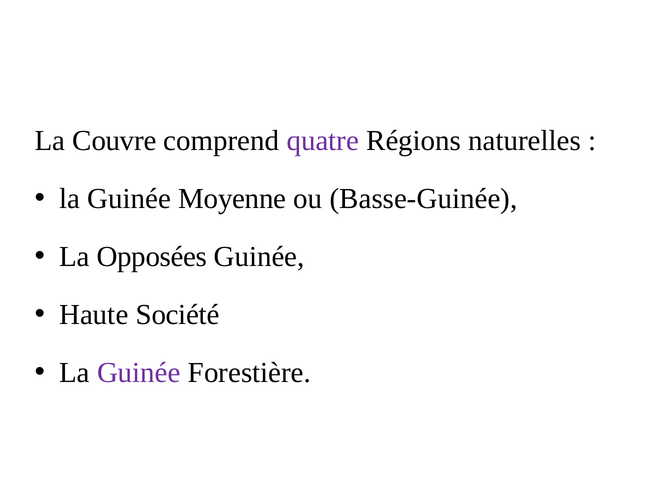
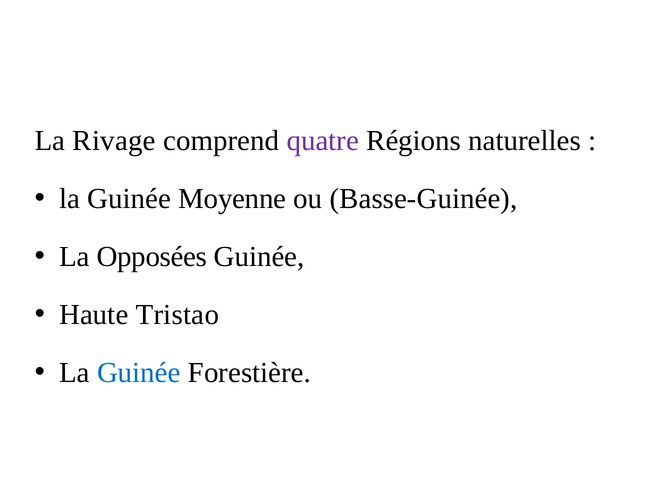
Couvre: Couvre -> Rivage (114, 141)
Société: Société -> Tristao (177, 315)
Guinée colour: purple -> blue (139, 373)
